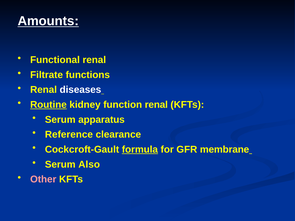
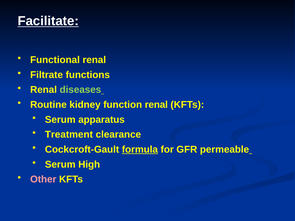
Amounts: Amounts -> Facilitate (48, 21)
diseases colour: white -> light green (80, 90)
Routine underline: present -> none (48, 105)
Reference: Reference -> Treatment (69, 135)
membrane: membrane -> permeable (225, 150)
Also: Also -> High (89, 165)
